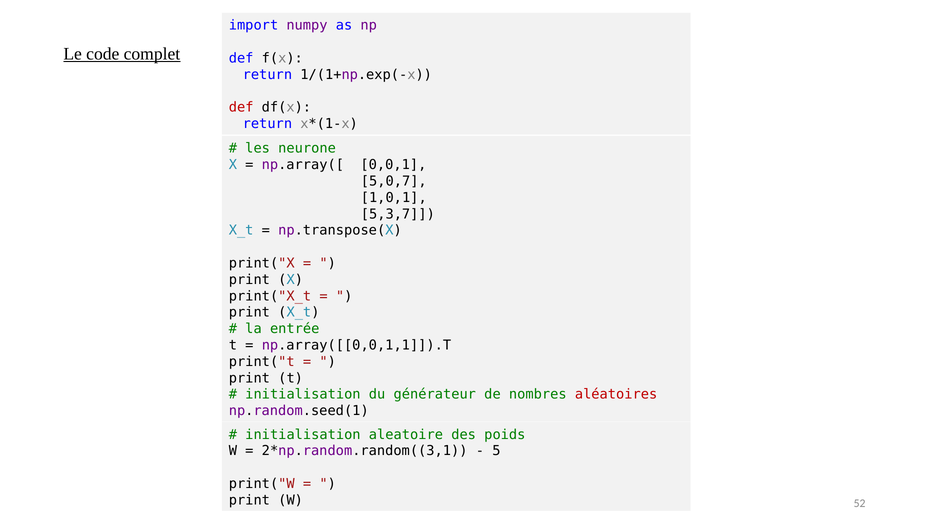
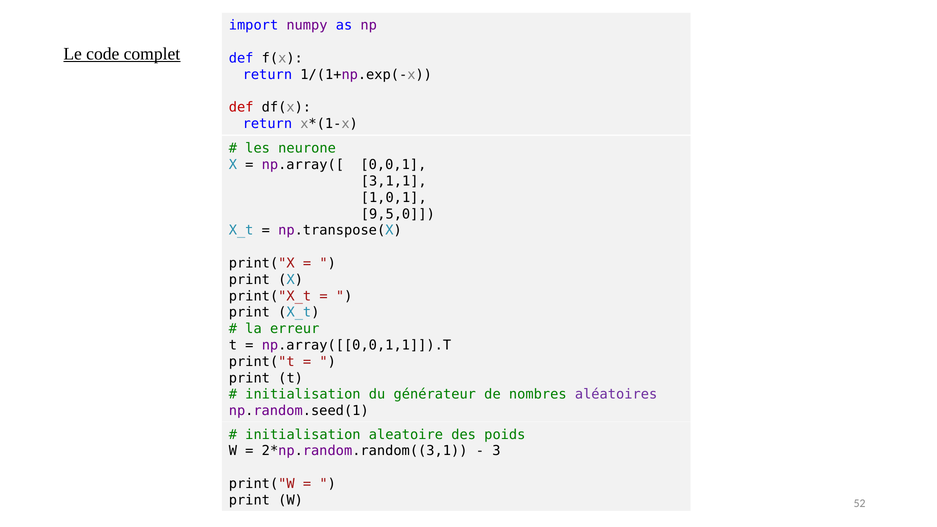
5,0,7: 5,0,7 -> 3,1,1 (394, 181)
5,3,7: 5,3,7 -> 9,5,0 (398, 214)
entrée: entrée -> erreur (295, 329)
aléatoires colour: red -> purple (616, 395)
5: 5 -> 3 (496, 451)
